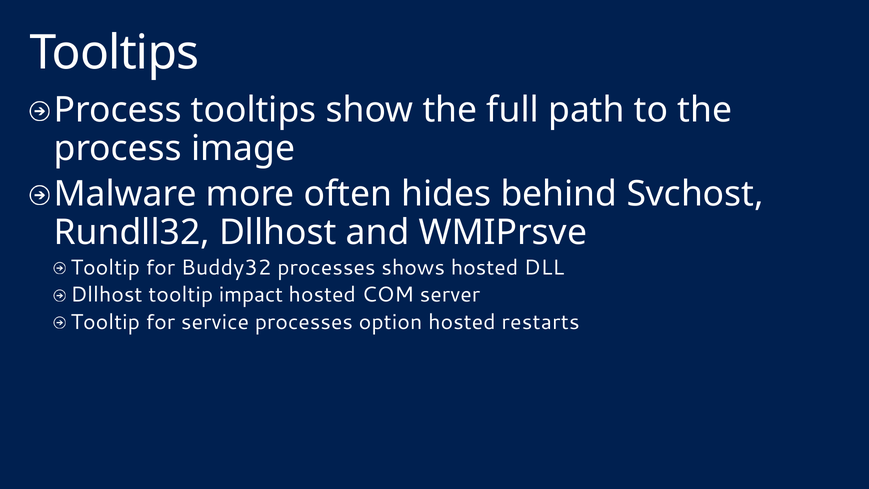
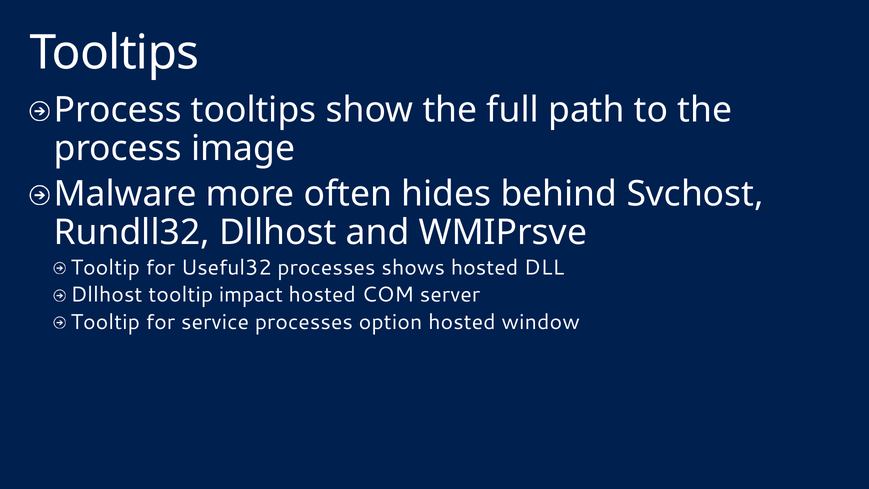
Buddy32: Buddy32 -> Useful32 (226, 267)
restarts: restarts -> window (541, 322)
